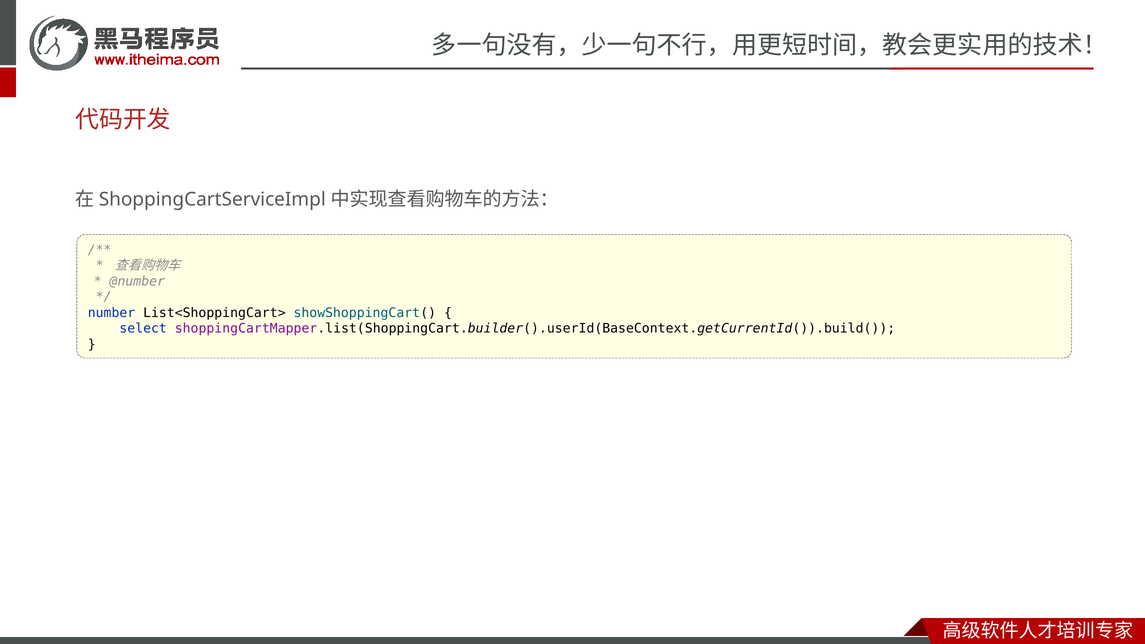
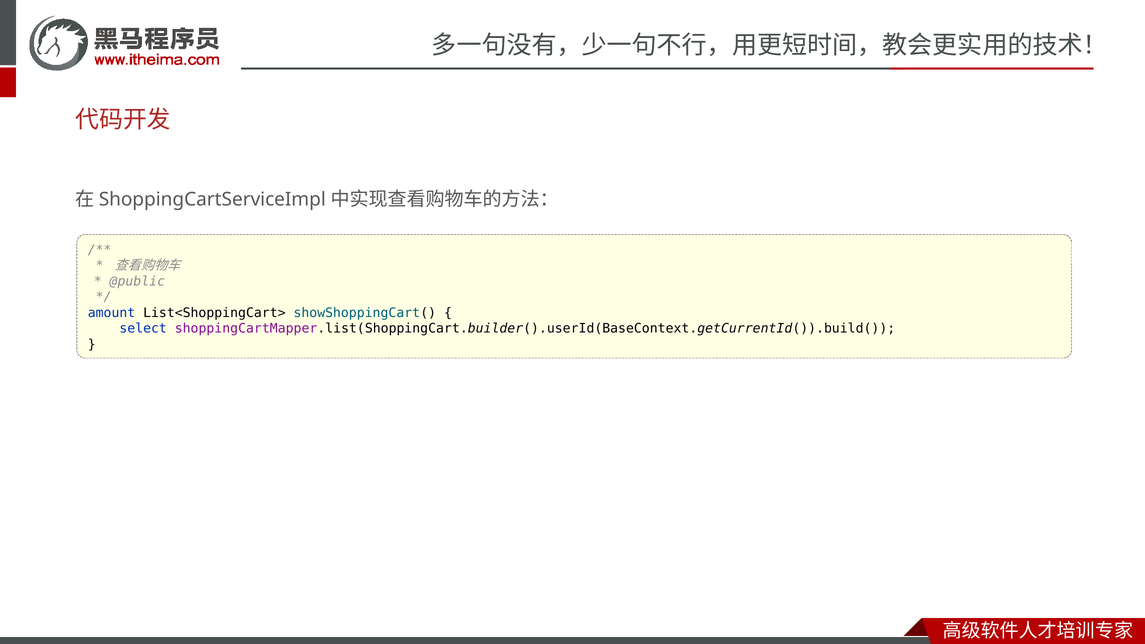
@number: @number -> @public (137, 281)
number: number -> amount (112, 313)
